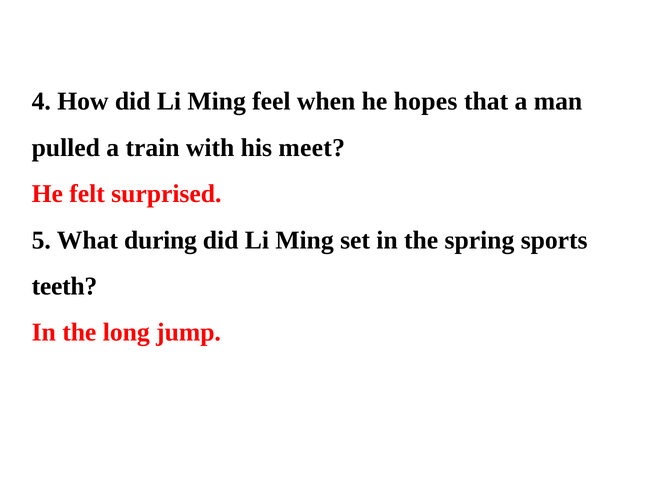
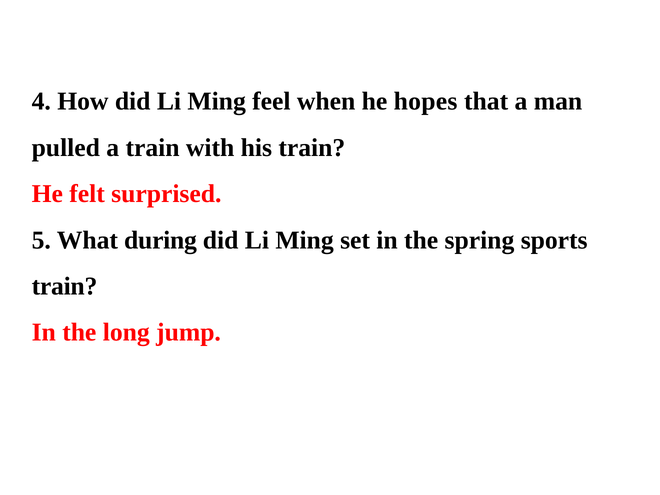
his meet: meet -> train (312, 148)
teeth: teeth -> train (64, 286)
